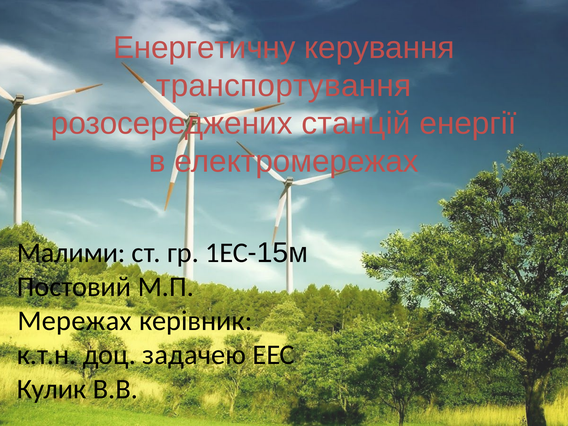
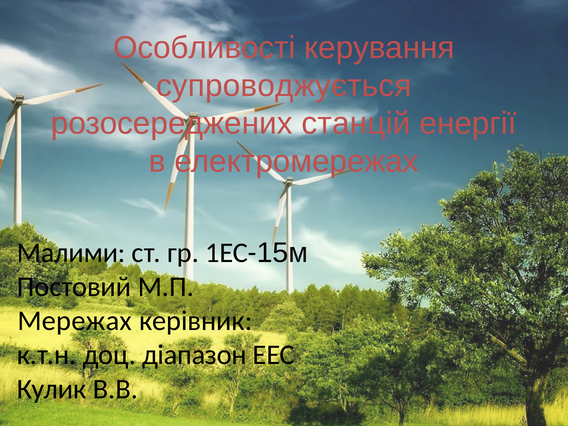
Енергетичну: Енергетичну -> Особливості (204, 48)
транспортування: транспортування -> супроводжується (284, 86)
задачею: задачею -> діапазон (194, 355)
